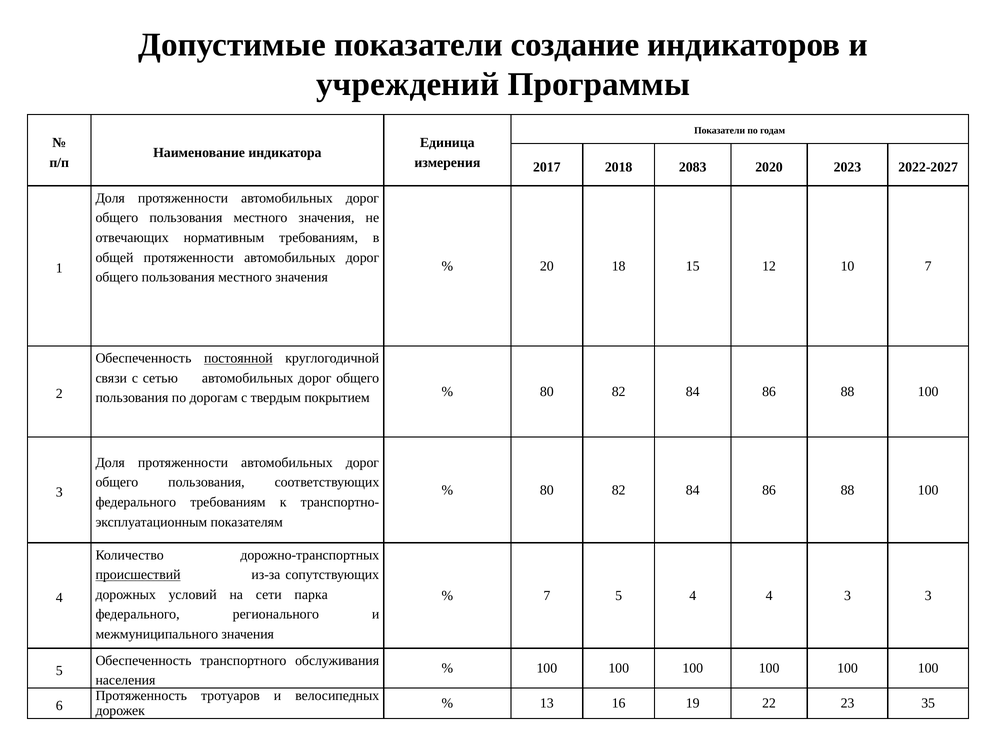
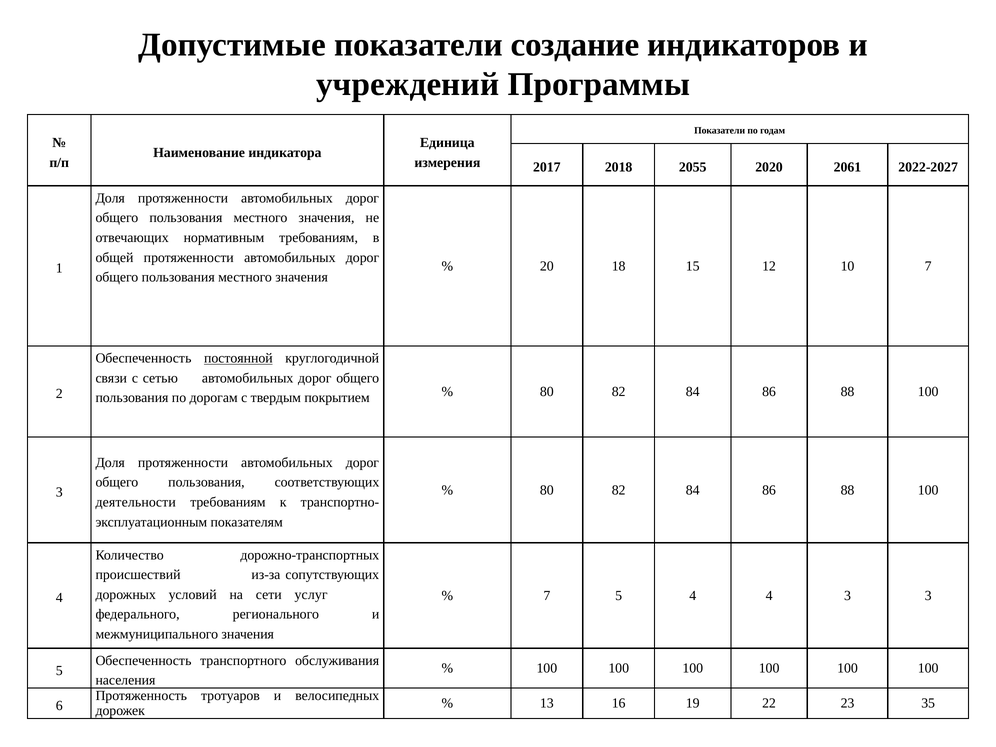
2083: 2083 -> 2055 (693, 167)
2023: 2023 -> 2061 (848, 167)
федерального: федерального -> деятельности (136, 502)
происшествий underline: present -> none (138, 575)
парка: парка -> услуг (311, 595)
